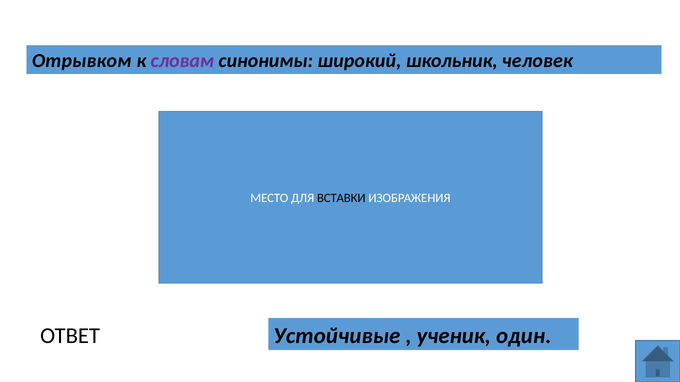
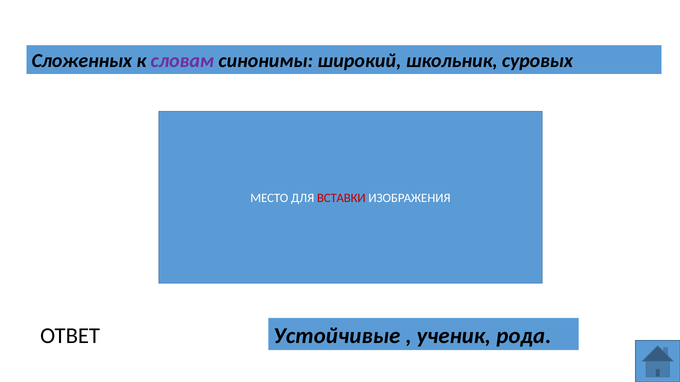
Отрывком: Отрывком -> Сложенных (82, 61)
человек: человек -> суровых (537, 61)
ВСТАВКИ colour: black -> red (341, 198)
один: один -> рода (524, 336)
